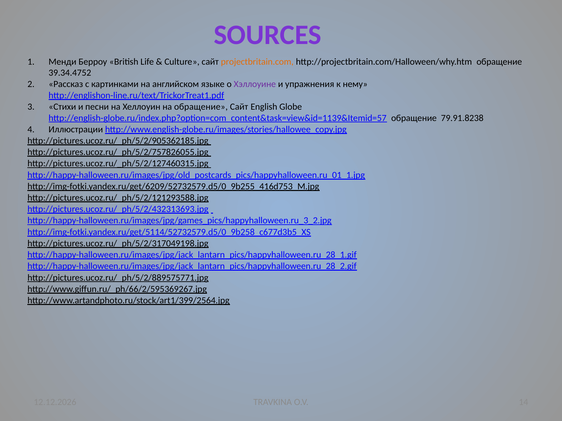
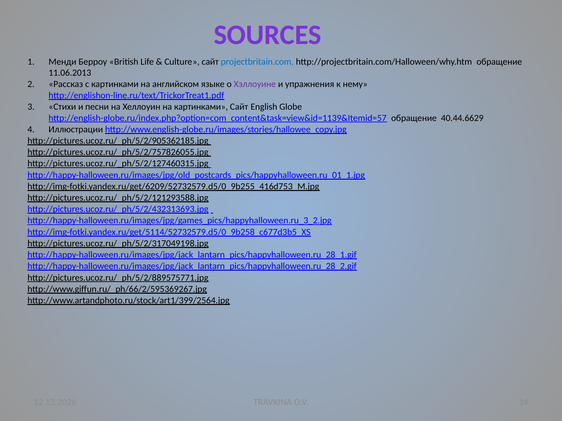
projectbritain.com colour: orange -> blue (257, 62)
39.34.4752: 39.34.4752 -> 11.06.2013 (70, 73)
на обращение: обращение -> картинками (201, 107)
79.91.8238: 79.91.8238 -> 40.44.6629 (462, 118)
